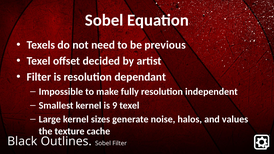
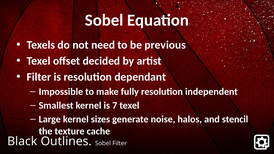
9: 9 -> 7 (115, 106)
values: values -> stencil (235, 119)
